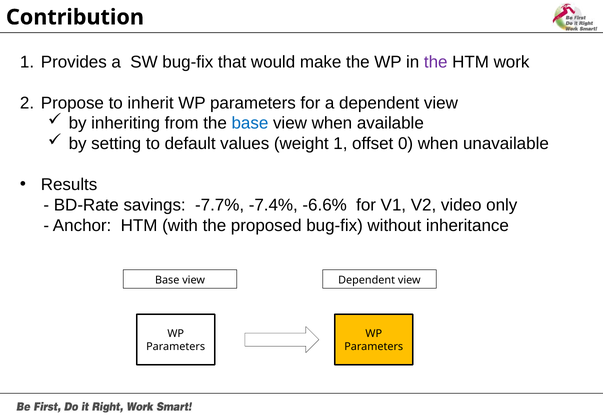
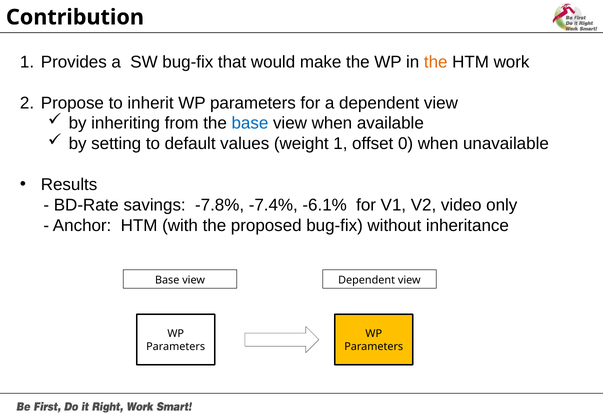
the colour: purple -> orange (436, 62)
-7.7%: -7.7% -> -7.8% (220, 205)
-6.6%: -6.6% -> -6.1% (325, 205)
